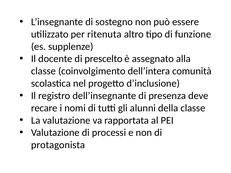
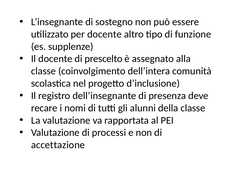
per ritenuta: ritenuta -> docente (104, 34)
protagonista: protagonista -> accettazione (58, 145)
